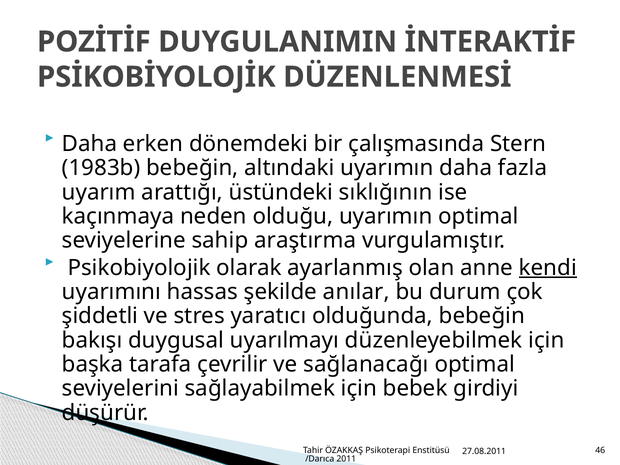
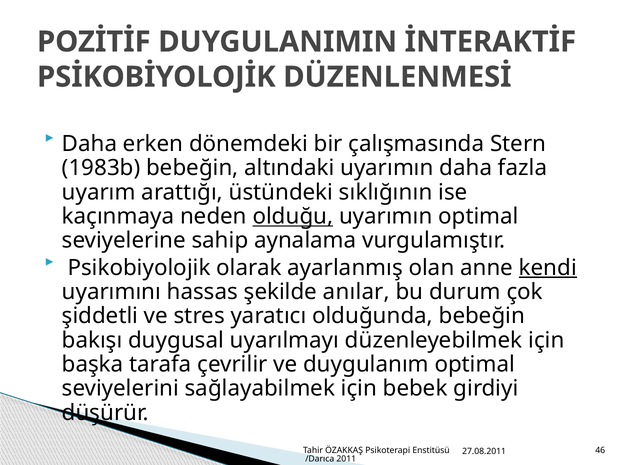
olduğu underline: none -> present (293, 216)
araştırma: araştırma -> aynalama (305, 241)
sağlanacağı: sağlanacağı -> duygulanım (366, 364)
